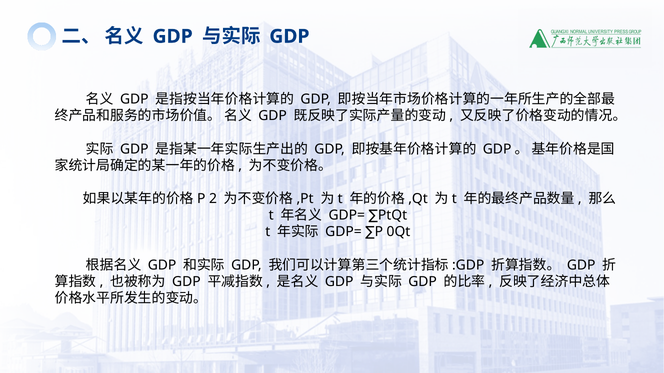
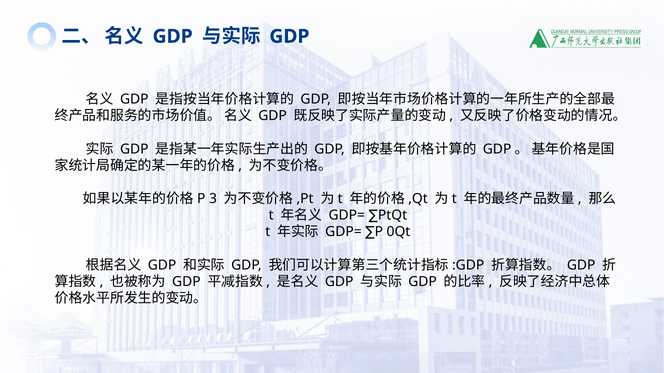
2: 2 -> 3 (213, 199)
